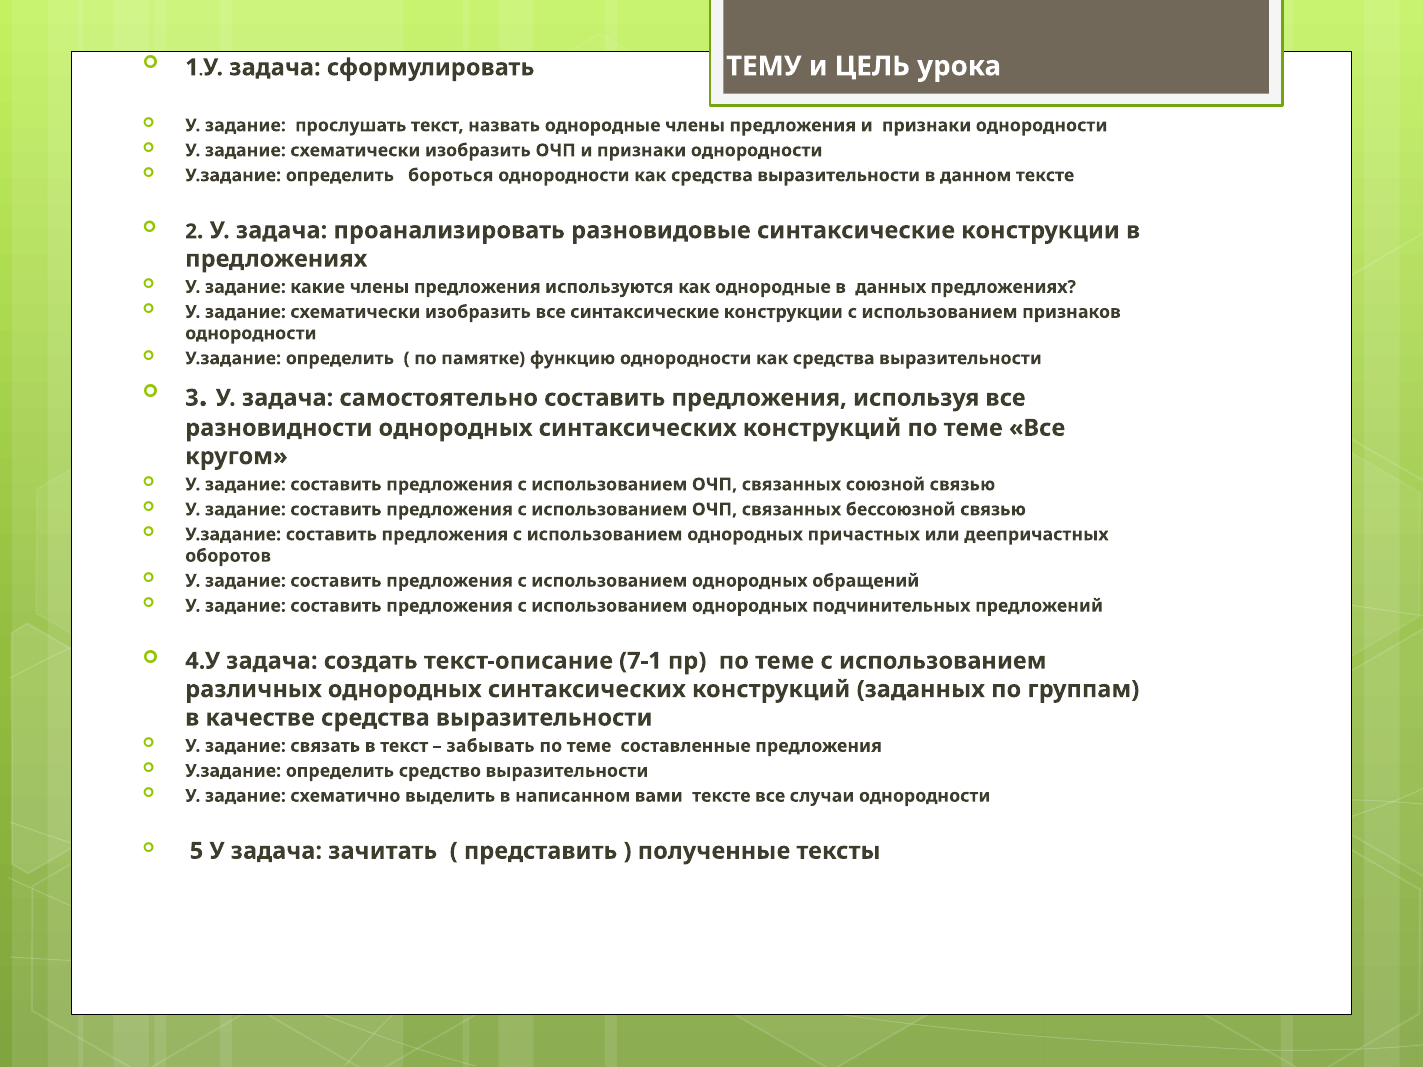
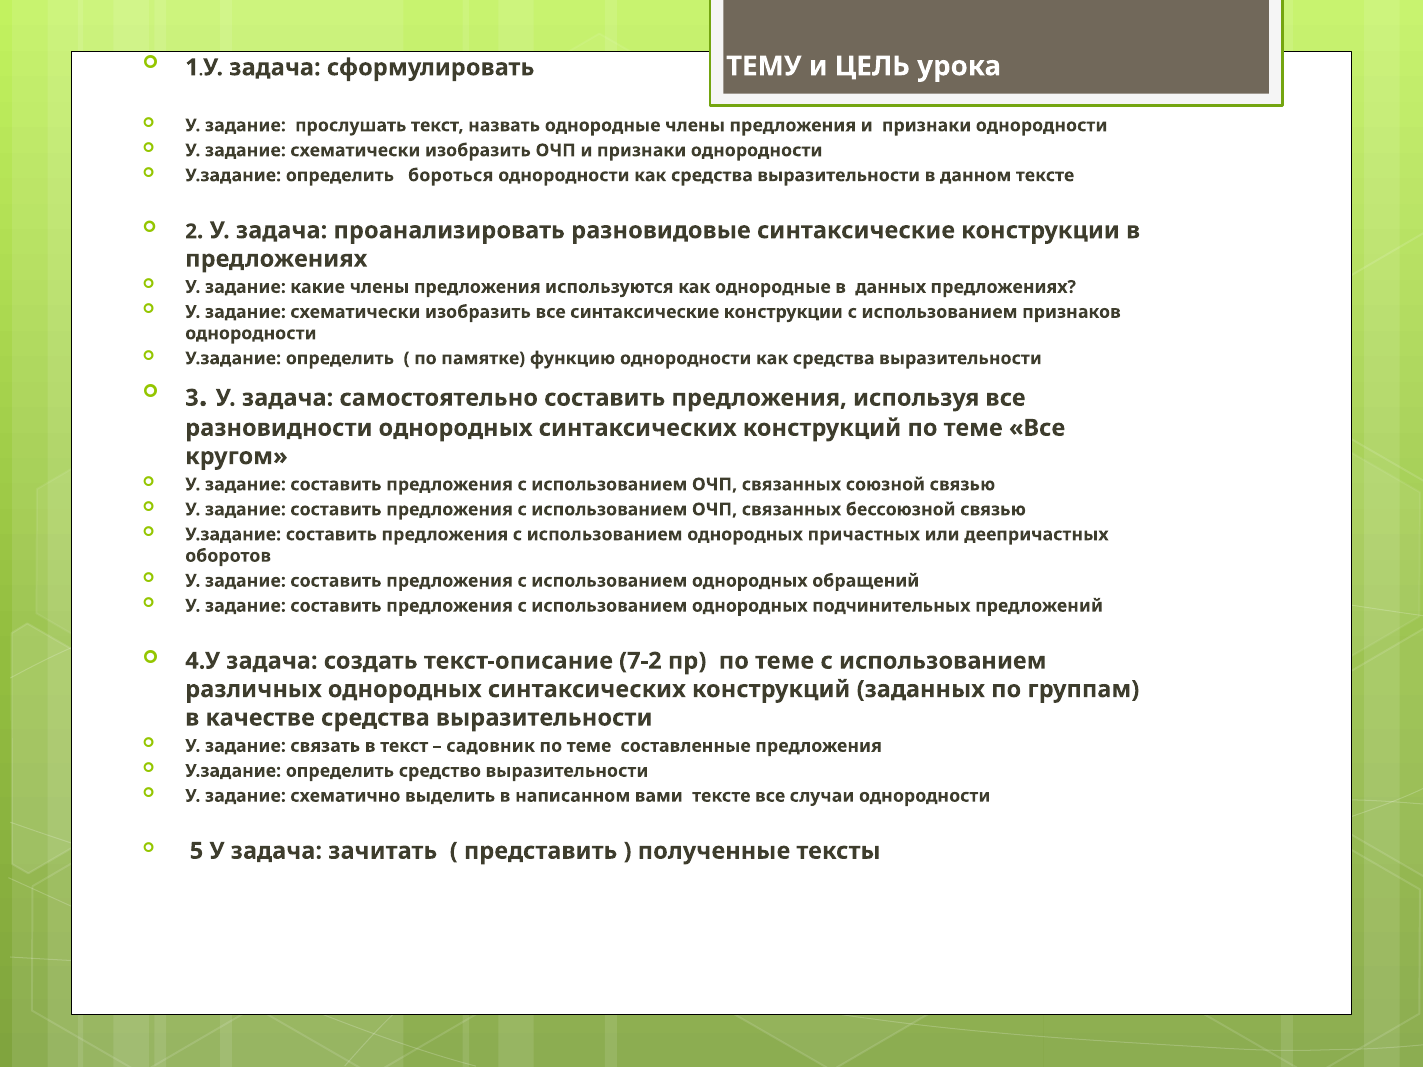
7-1: 7-1 -> 7-2 (640, 661)
забывать: забывать -> садовник (491, 746)
